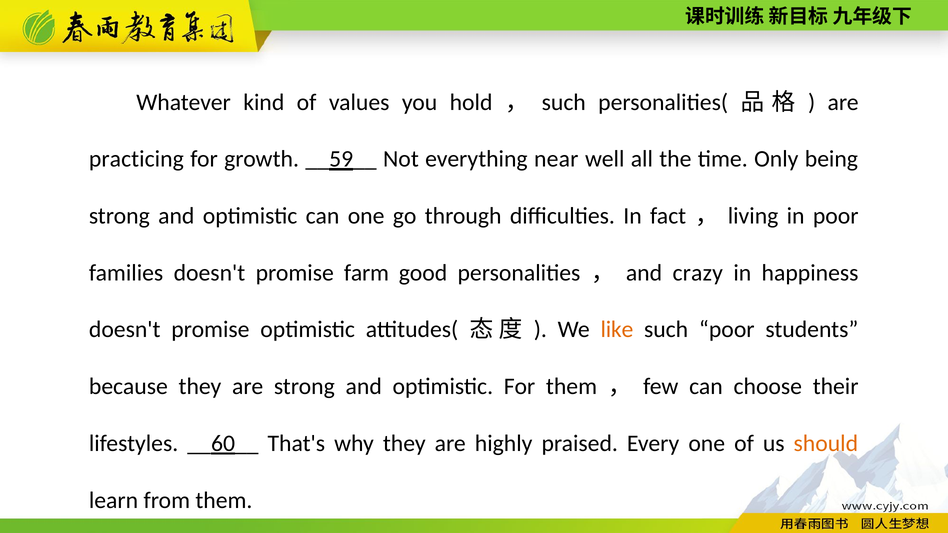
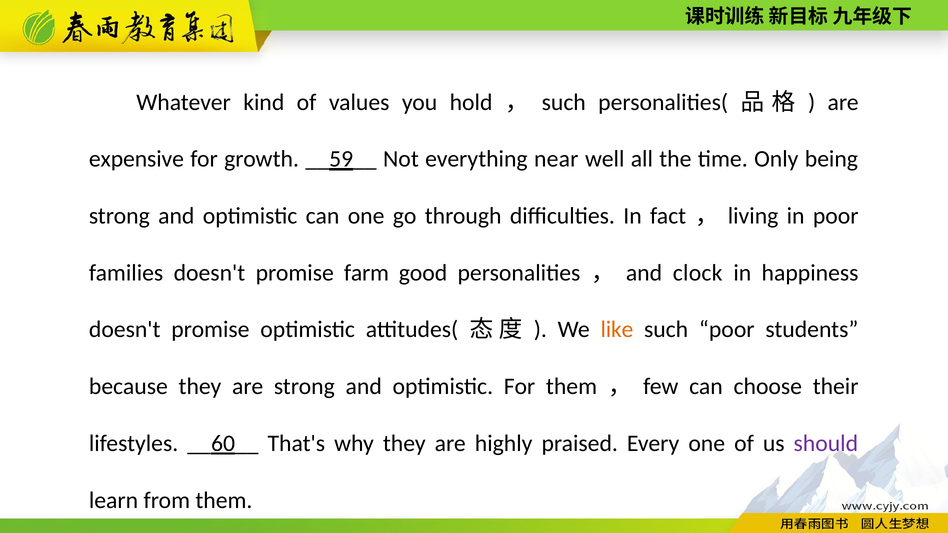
practicing: practicing -> expensive (136, 159)
crazy: crazy -> clock (698, 273)
should colour: orange -> purple (826, 444)
